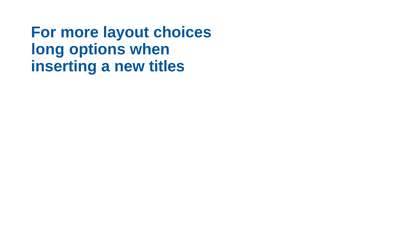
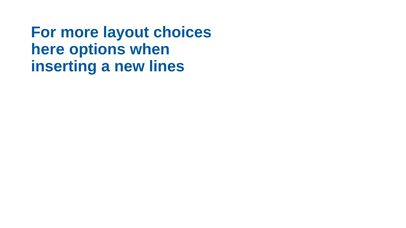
long: long -> here (48, 49)
titles: titles -> lines (167, 66)
